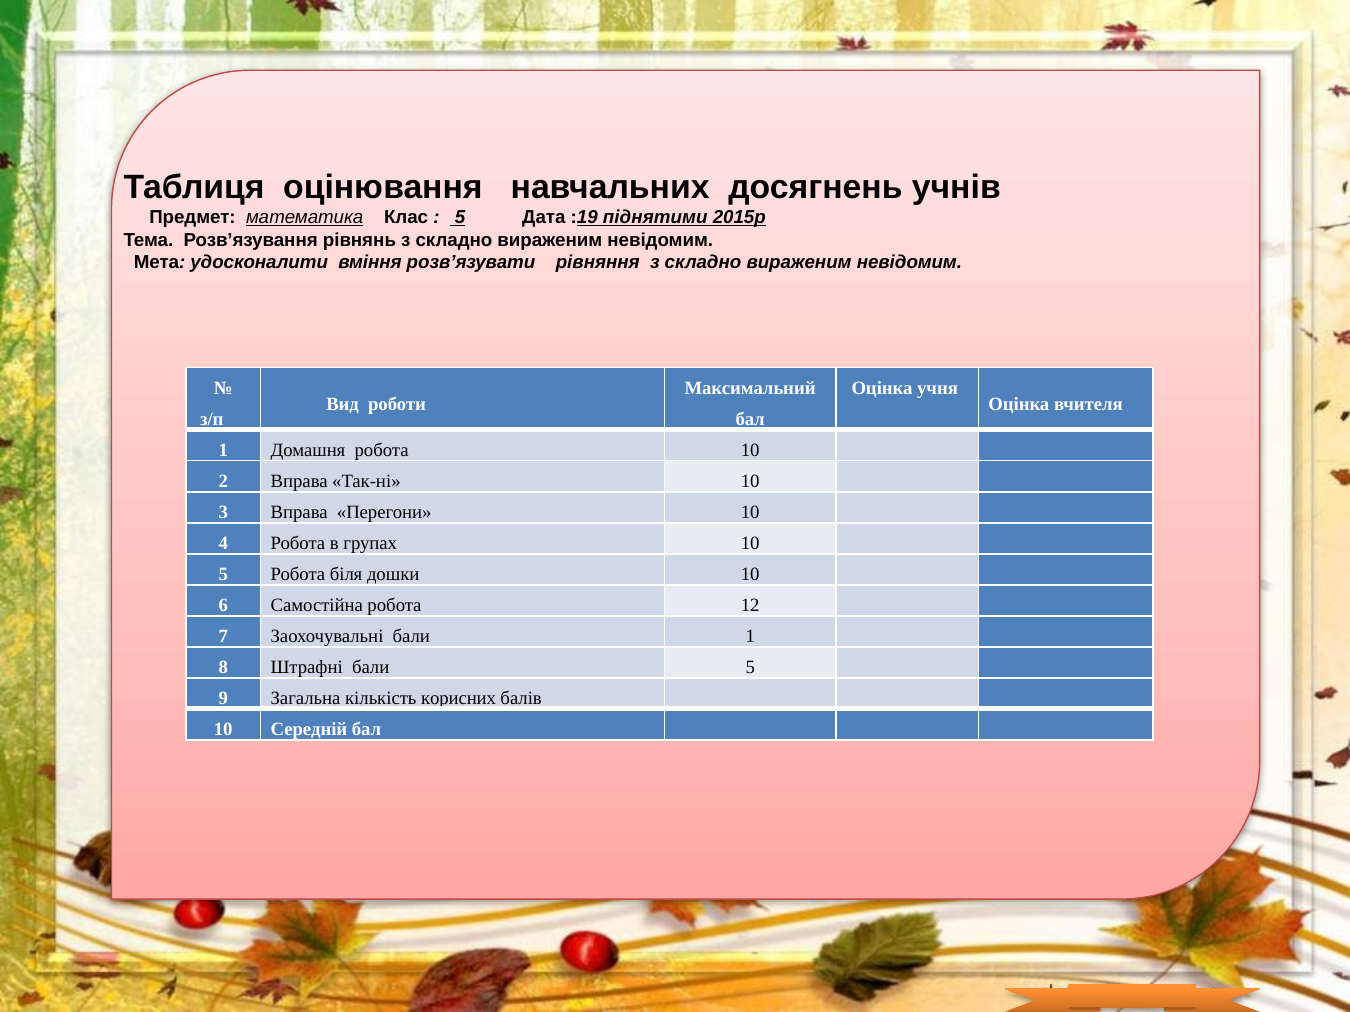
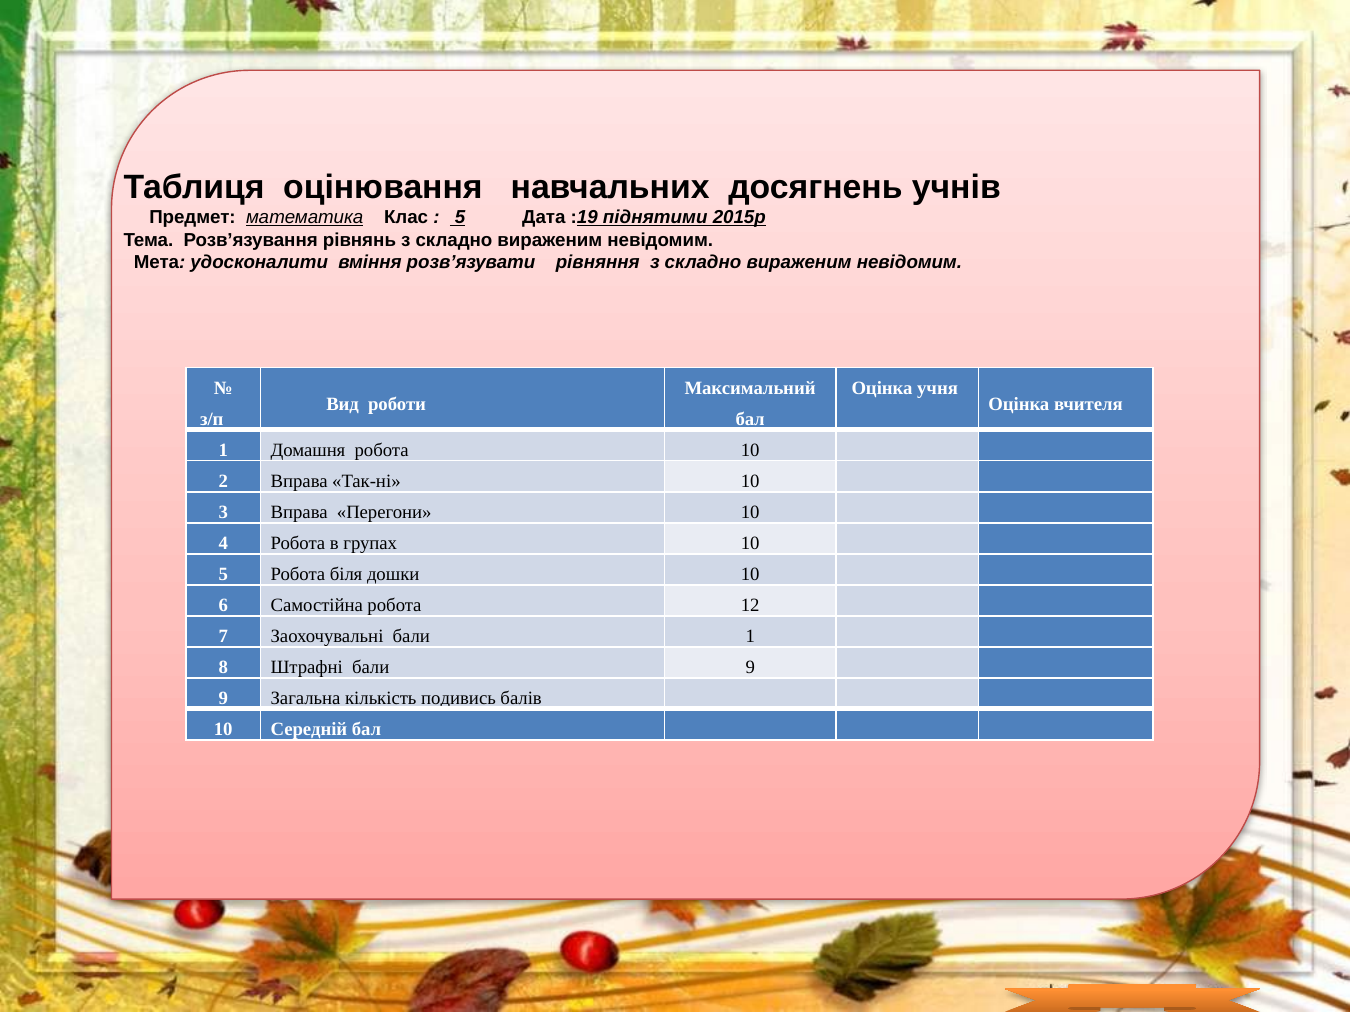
бали 5: 5 -> 9 (750, 668)
корисних: корисних -> подивись (459, 699)
